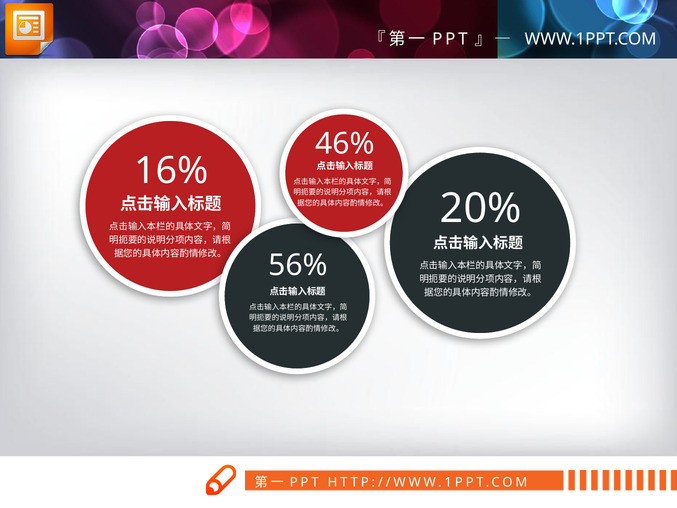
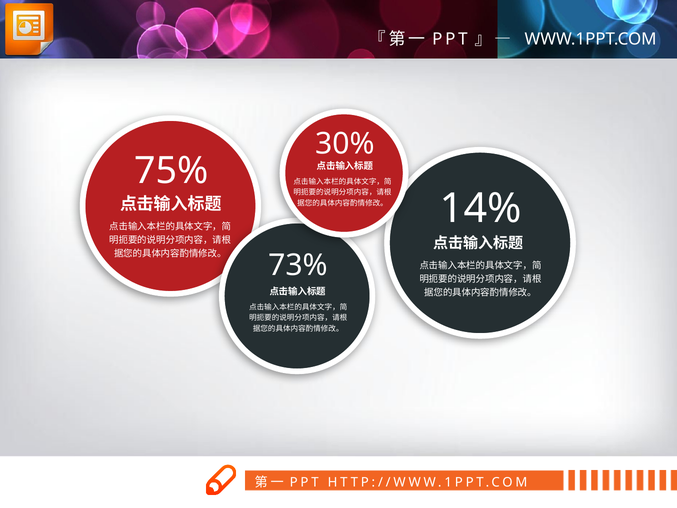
46%: 46% -> 30% (345, 144)
16%: 16% -> 75% (171, 171)
20%: 20% -> 14% (481, 208)
56%: 56% -> 73% (298, 265)
